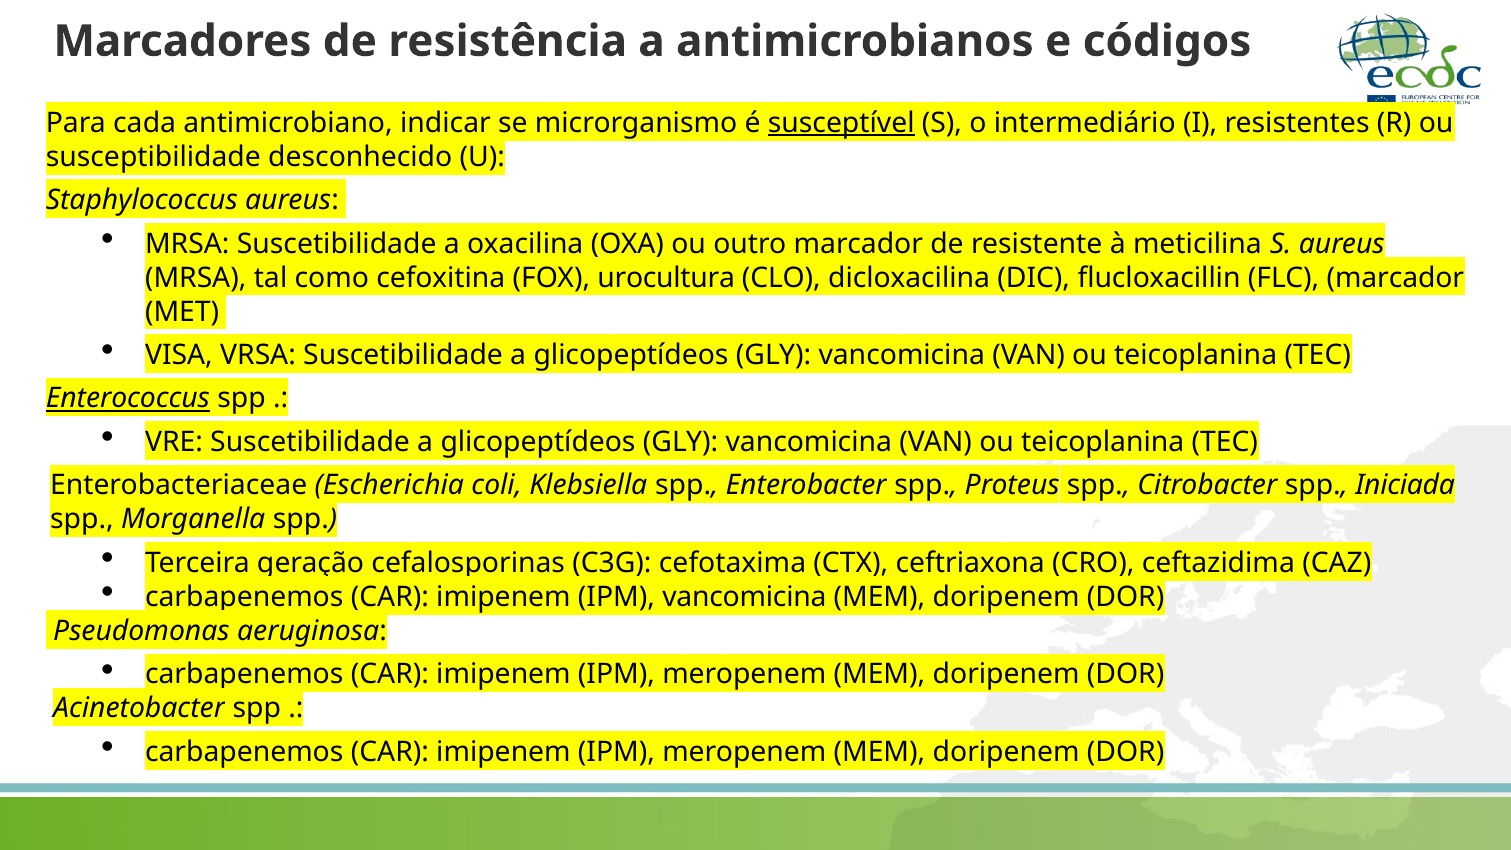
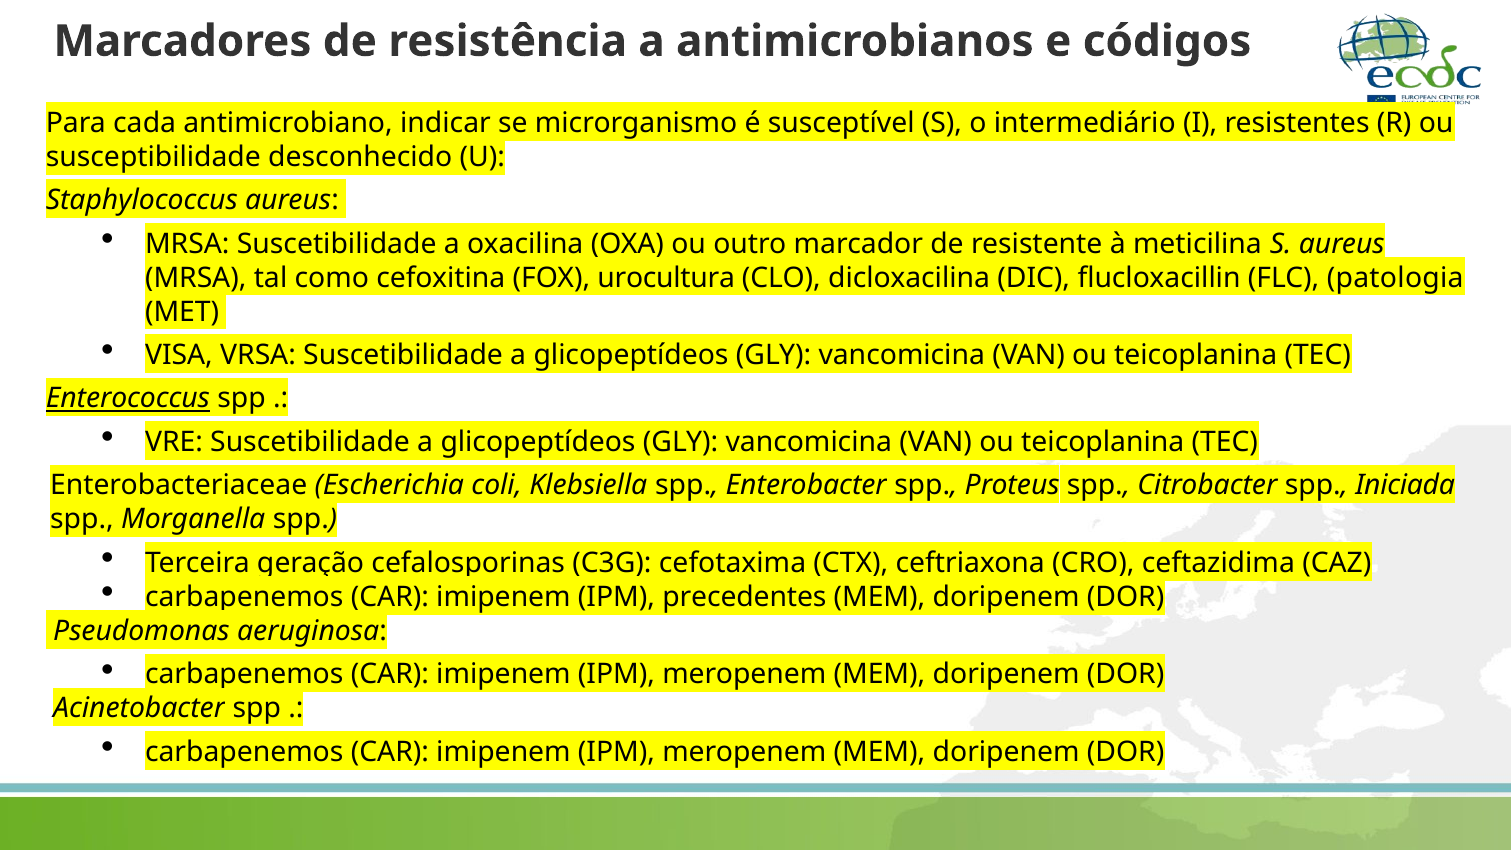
susceptível underline: present -> none (841, 123)
FLC marcador: marcador -> patologia (1395, 278)
IPM vancomicina: vancomicina -> precedentes (744, 597)
